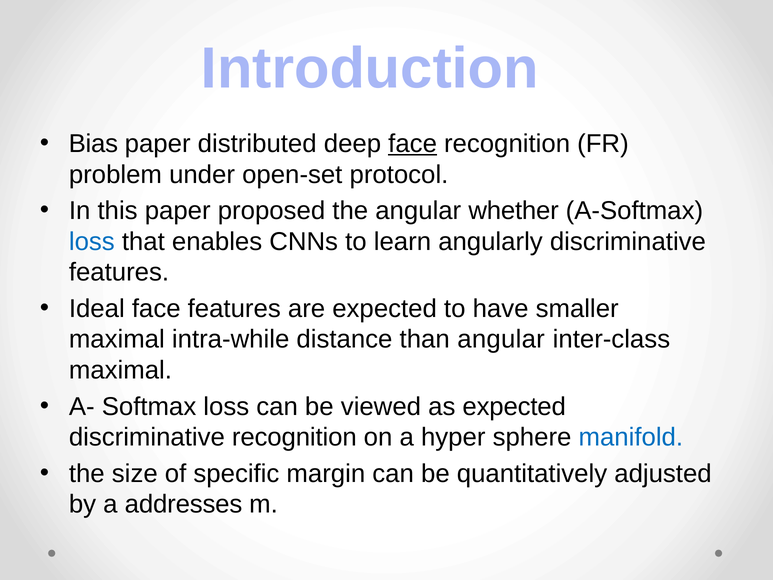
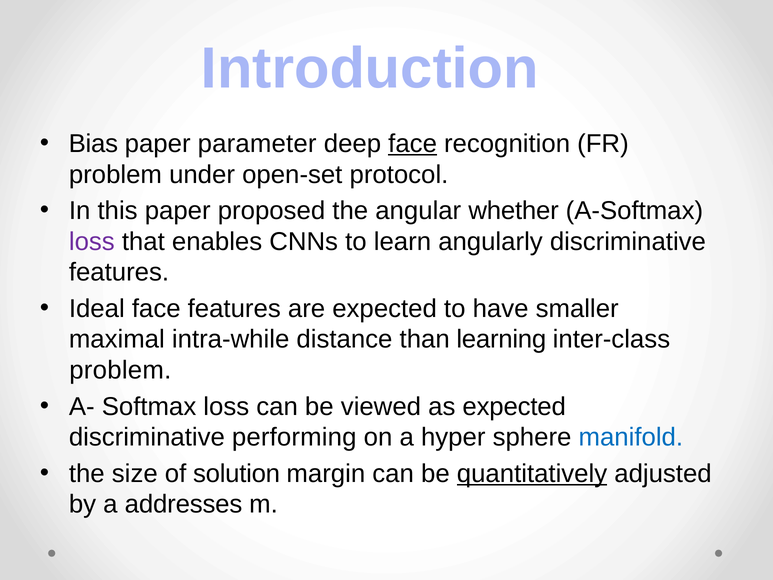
distributed: distributed -> parameter (257, 144)
loss colour: blue -> purple (92, 241)
than angular: angular -> learning (501, 339)
maximal: maximal -> problem (120, 370)
discriminative recognition: recognition -> performing (294, 437)
speciﬁc: speciﬁc -> solution (237, 473)
quantitatively underline: none -> present (532, 473)
